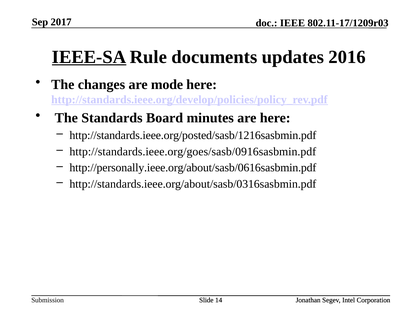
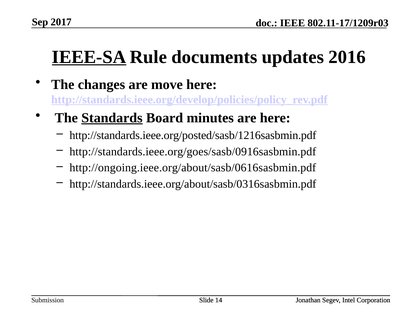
mode: mode -> move (167, 85)
Standards underline: none -> present (112, 118)
http://personally.ieee.org/about/sasb/0616sasbmin.pdf: http://personally.ieee.org/about/sasb/0616sasbmin.pdf -> http://ongoing.ieee.org/about/sasb/0616sasbmin.pdf (193, 168)
